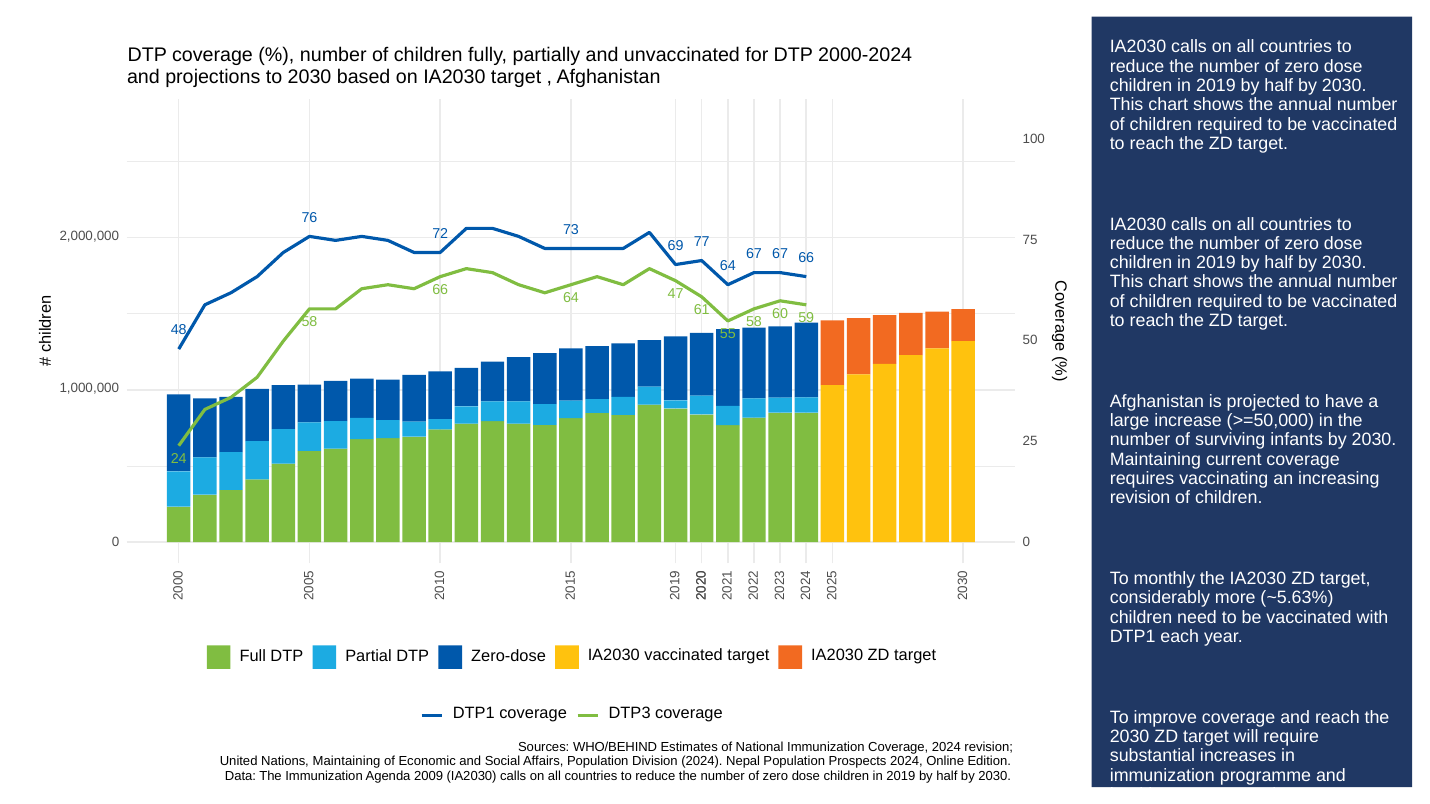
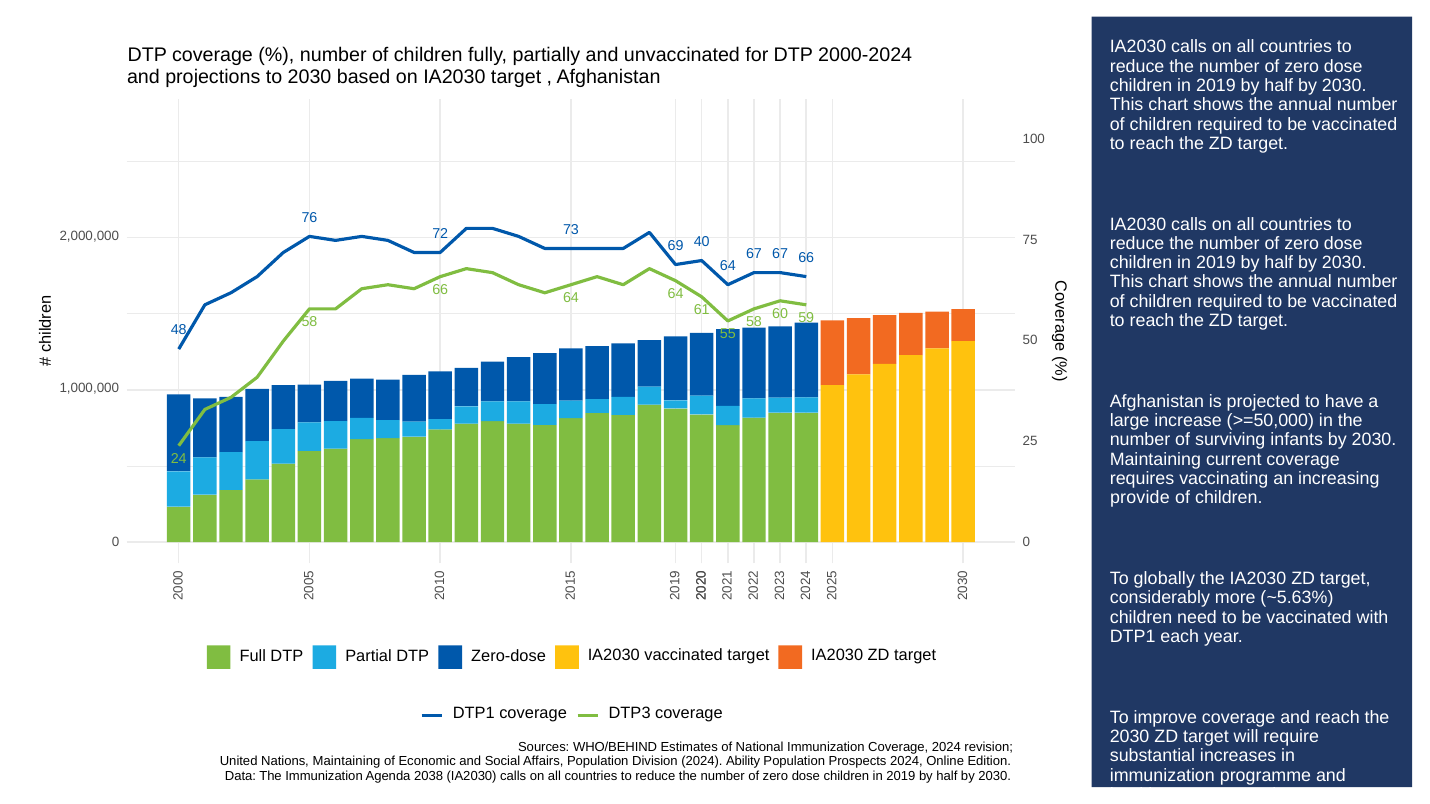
77: 77 -> 40 (702, 242)
64 47: 47 -> 64 (676, 294)
revision: revision -> provide (1140, 498)
monthly: monthly -> globally (1164, 579)
Nepal: Nepal -> Ability (743, 762)
2009: 2009 -> 2038 (429, 776)
